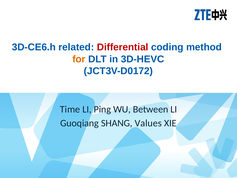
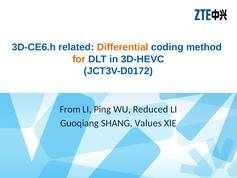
Differential colour: red -> orange (123, 47)
Time: Time -> From (70, 109)
Between: Between -> Reduced (150, 109)
